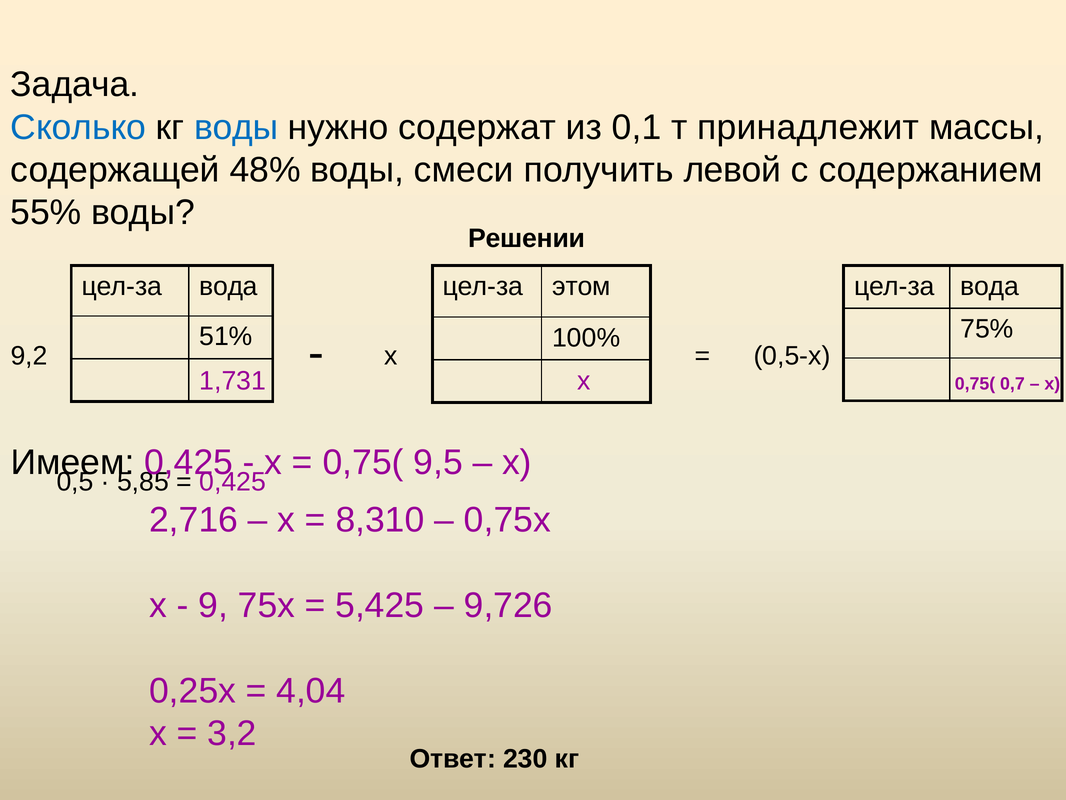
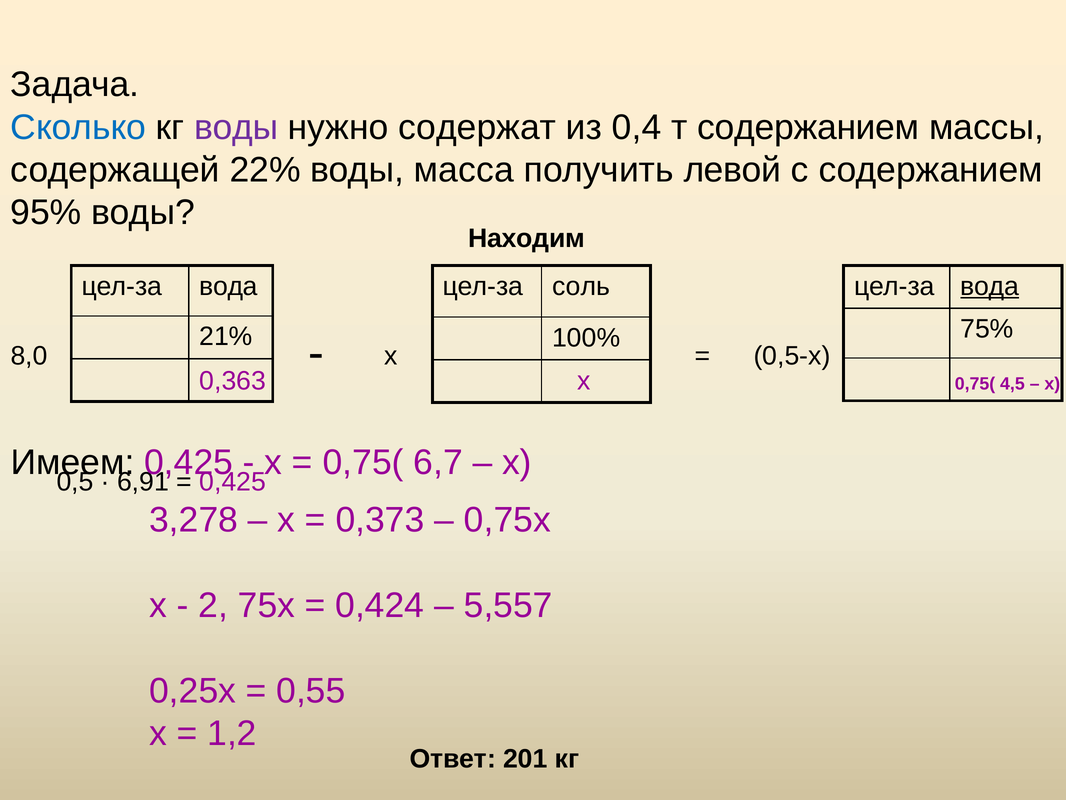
воды colour: blue -> purple (236, 127)
0,1: 0,1 -> 0,4 (637, 127)
т принадлежит: принадлежит -> содержанием (808, 127)
48%: 48% -> 22% (265, 170)
смеси: смеси -> масса (464, 170)
55%: 55% -> 95% (46, 212)
Решении: Решении -> Находим (527, 238)
этом: этом -> соль (581, 286)
вода underline: none -> present (990, 286)
51%: 51% -> 21% (226, 336)
9,2: 9,2 -> 8,0 (29, 356)
1,731: 1,731 -> 0,363 (233, 381)
0,7: 0,7 -> 4,5 (1012, 384)
9,5: 9,5 -> 6,7 (438, 462)
5,85: 5,85 -> 6,91 (143, 482)
2,716: 2,716 -> 3,278 (194, 520)
8,310: 8,310 -> 0,373 (380, 520)
9: 9 -> 2 (213, 605)
5,425: 5,425 -> 0,424 (380, 605)
9,726: 9,726 -> 5,557 (508, 605)
4,04: 4,04 -> 0,55 (311, 690)
3,2: 3,2 -> 1,2 (232, 733)
230: 230 -> 201 (525, 759)
